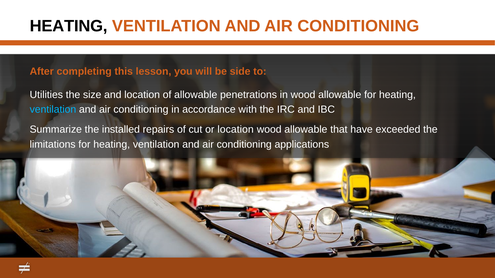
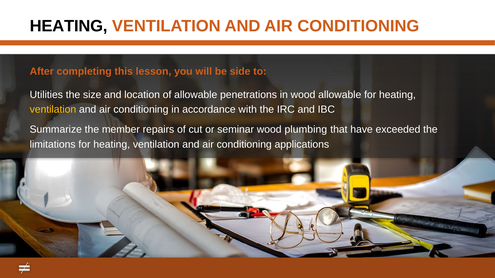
ventilation colour: light blue -> yellow (53, 110)
installed: installed -> member (121, 130)
or location: location -> seminar (236, 130)
allowable: allowable -> plumbing (306, 130)
